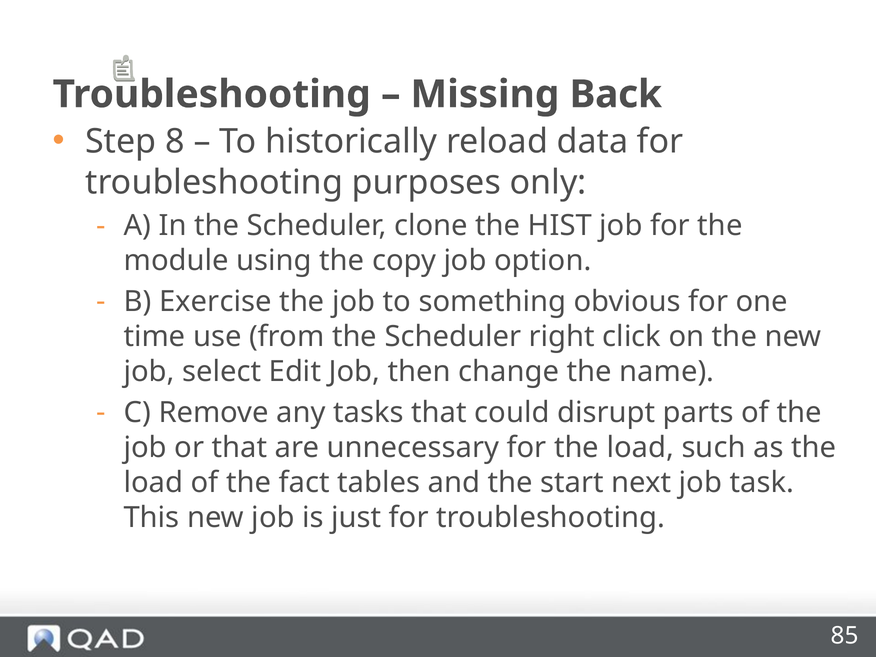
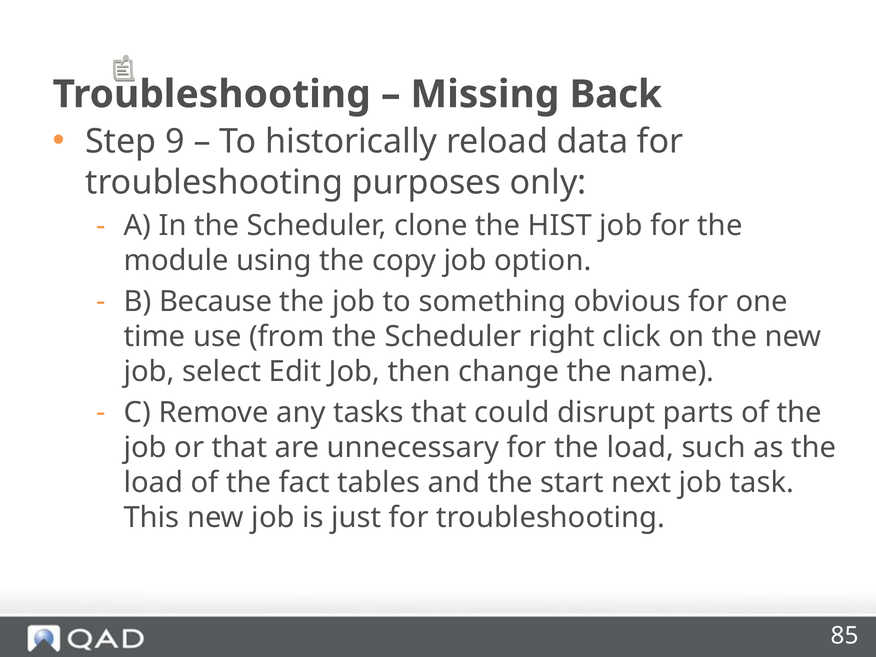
8: 8 -> 9 (175, 141)
Exercise: Exercise -> Because (216, 302)
